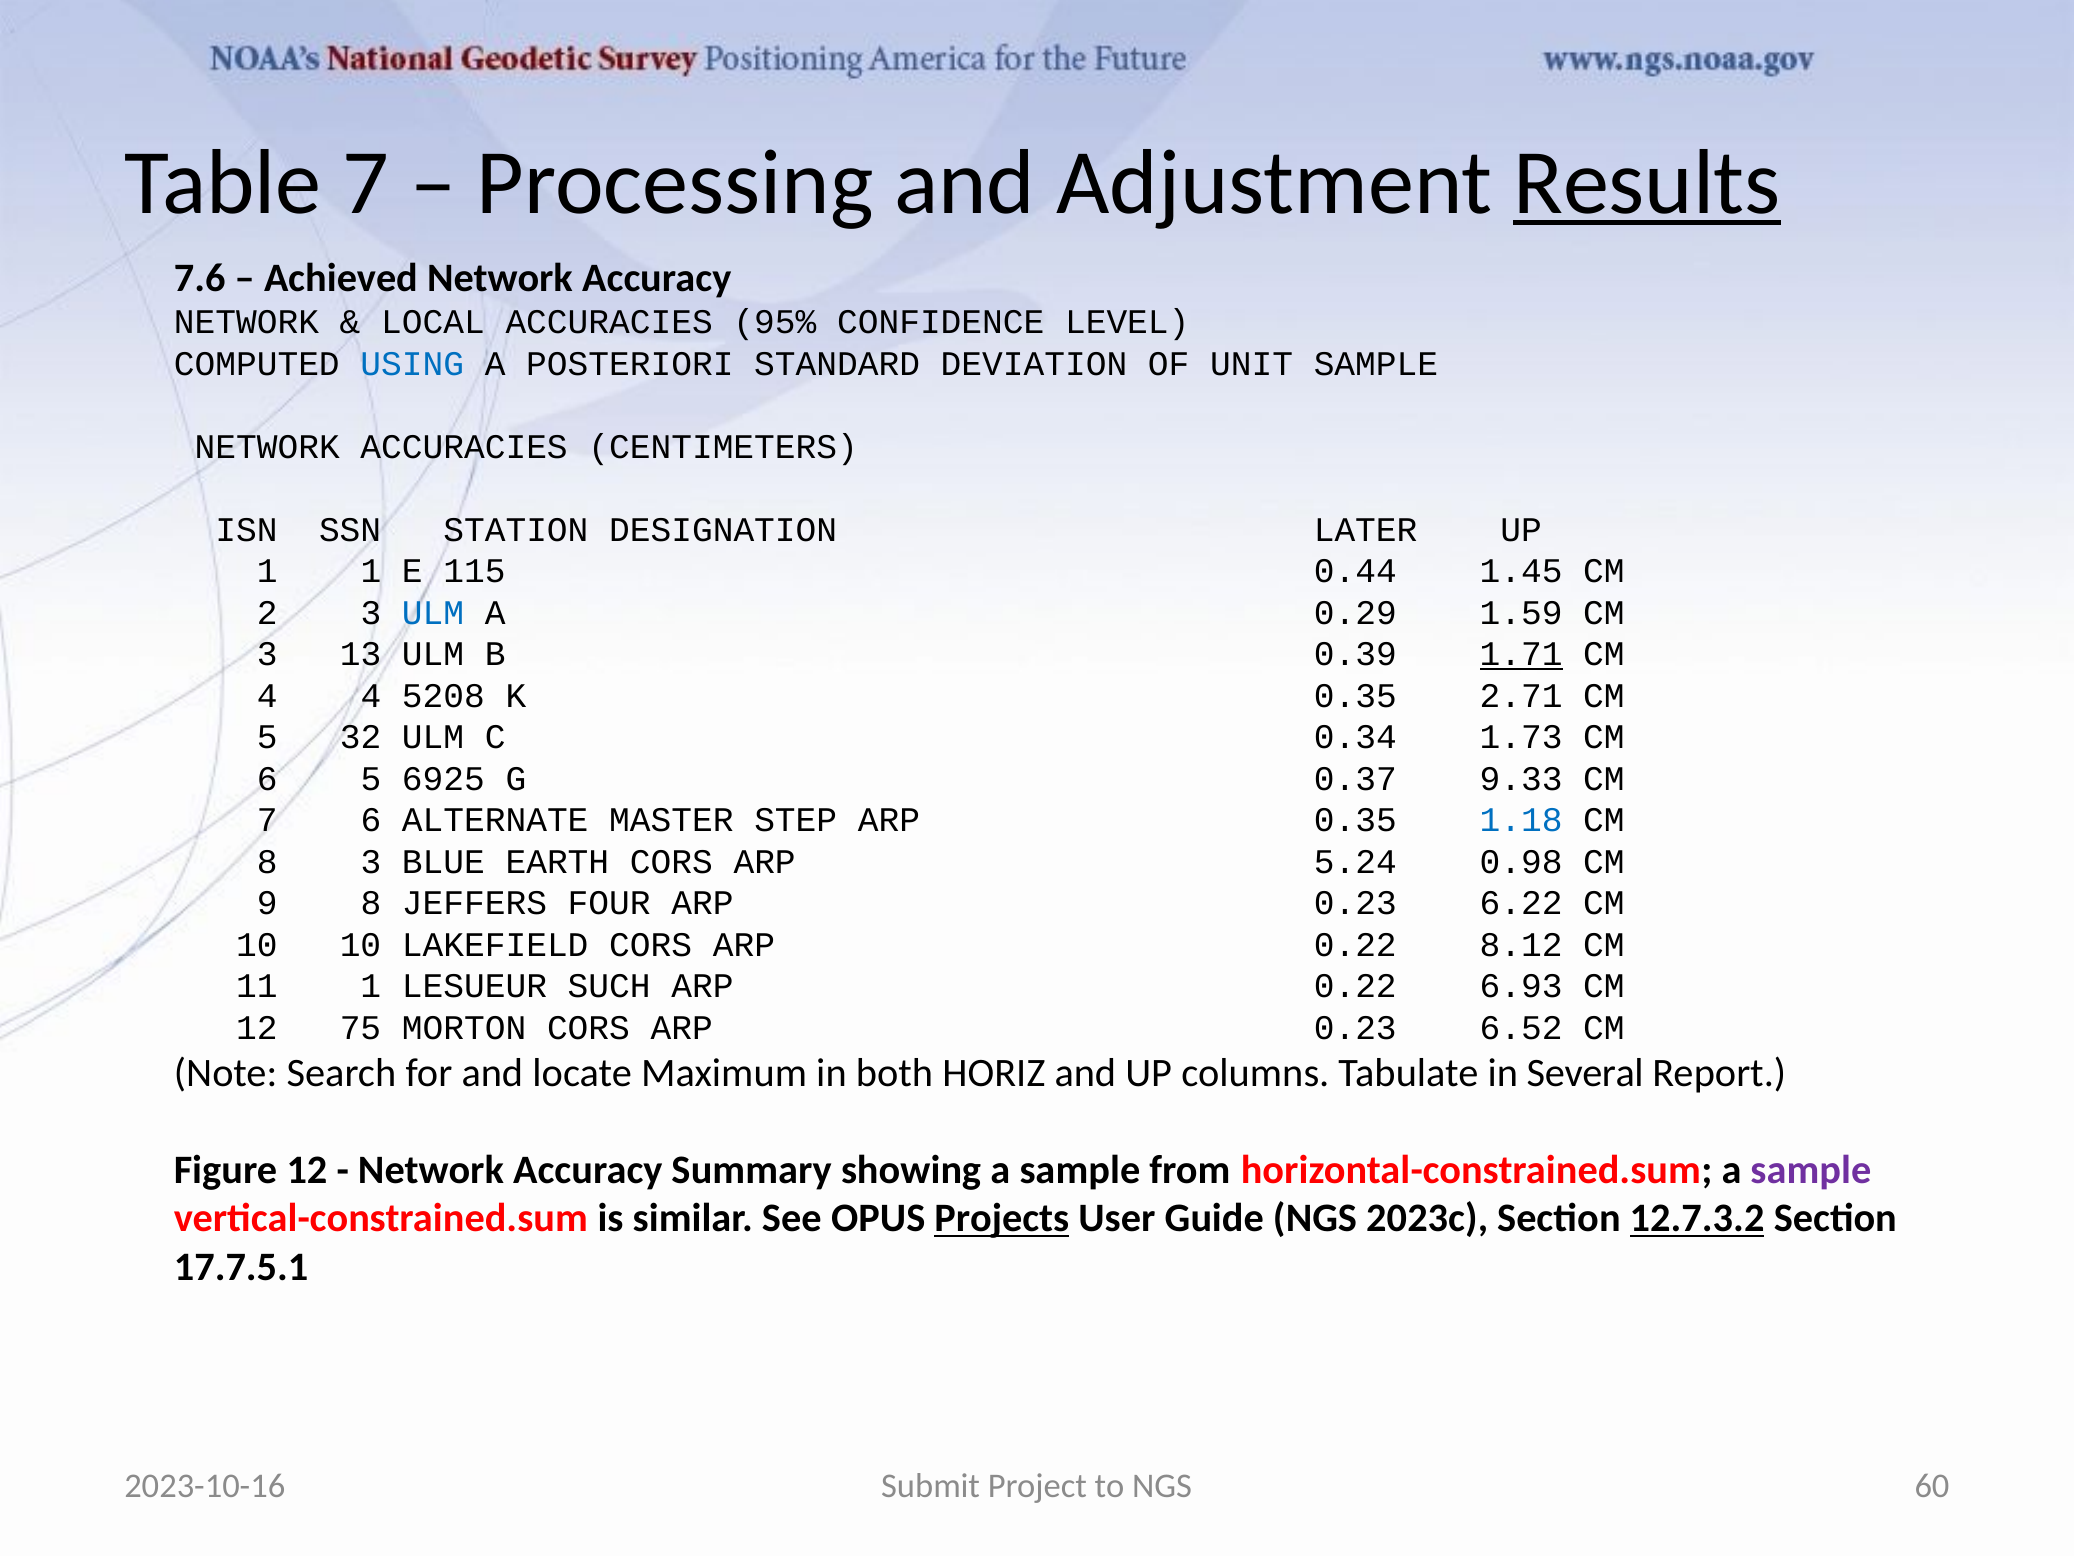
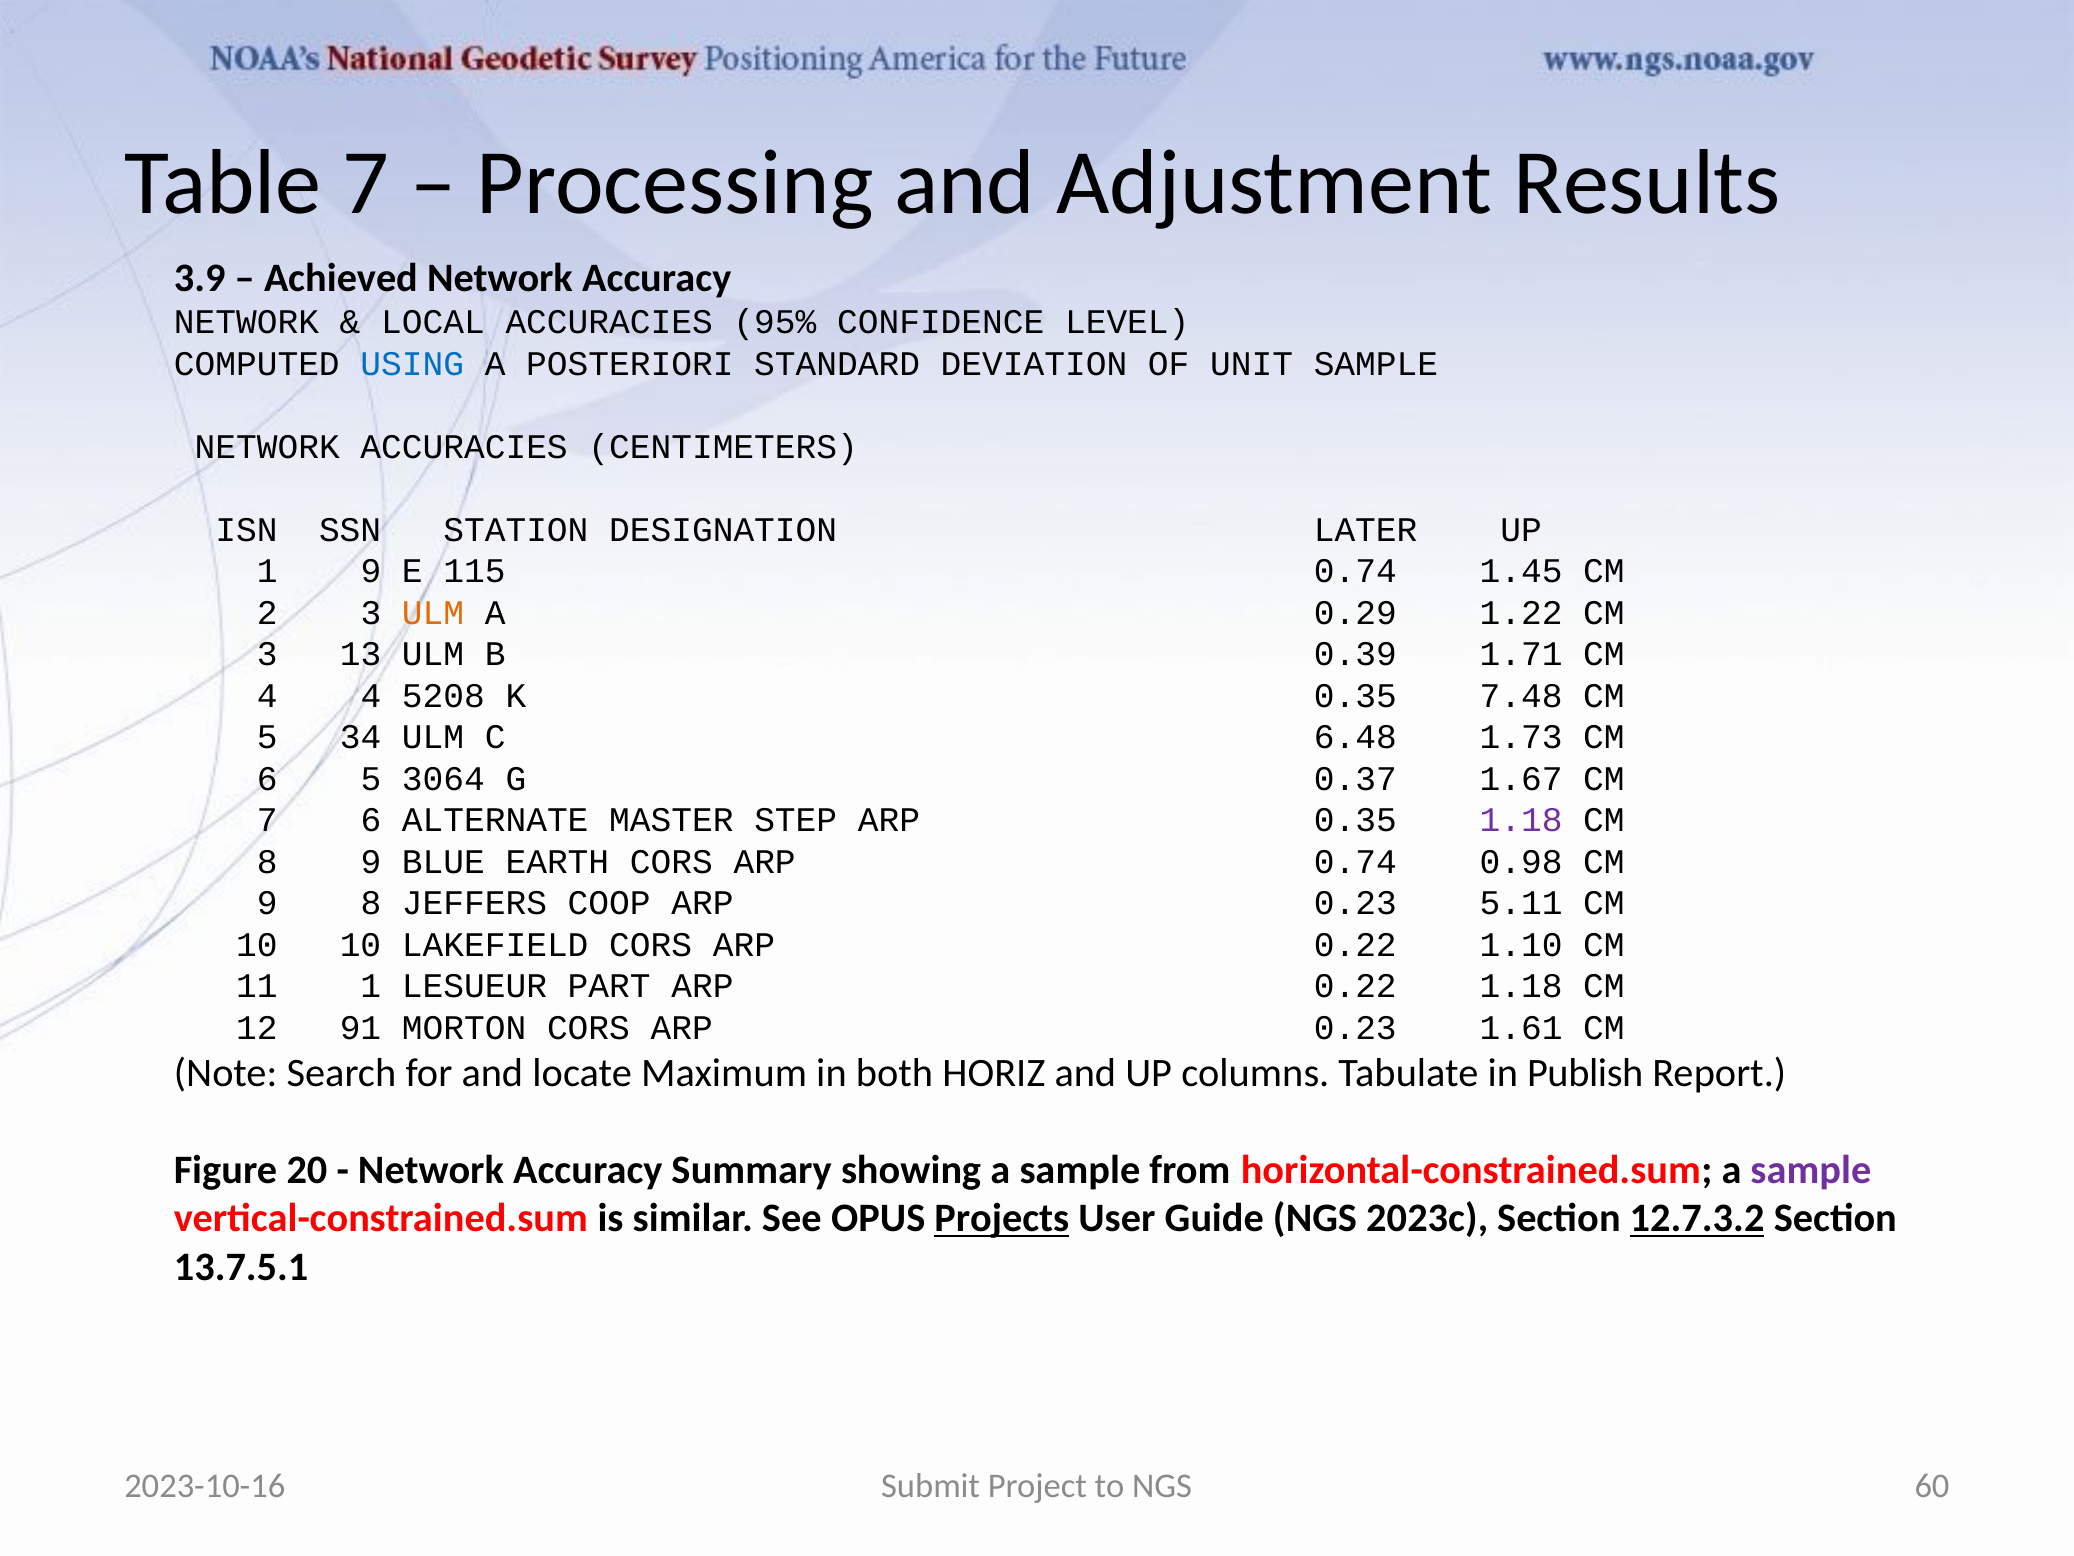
Results underline: present -> none (1647, 183)
7.6: 7.6 -> 3.9 (200, 278)
1 1: 1 -> 9 (371, 571)
115 0.44: 0.44 -> 0.74 (1355, 571)
ULM colour: blue -> orange (433, 613)
1.59: 1.59 -> 1.22 (1521, 613)
1.71 underline: present -> none (1521, 654)
2.71: 2.71 -> 7.48 (1521, 696)
32: 32 -> 34 (361, 737)
0.34: 0.34 -> 6.48 (1355, 737)
6925: 6925 -> 3064 (443, 779)
9.33: 9.33 -> 1.67 (1521, 779)
1.18 colour: blue -> purple (1521, 820)
8 3: 3 -> 9 (371, 861)
ARP 5.24: 5.24 -> 0.74 (1355, 861)
FOUR: FOUR -> COOP (609, 903)
6.22: 6.22 -> 5.11 (1521, 903)
8.12: 8.12 -> 1.10 (1521, 944)
SUCH: SUCH -> PART (609, 986)
0.22 6.93: 6.93 -> 1.18 (1521, 986)
75: 75 -> 91 (360, 1027)
6.52: 6.52 -> 1.61 (1521, 1027)
Several: Several -> Publish (1585, 1073)
Figure 12: 12 -> 20 (307, 1170)
17.7.5.1: 17.7.5.1 -> 13.7.5.1 (241, 1266)
